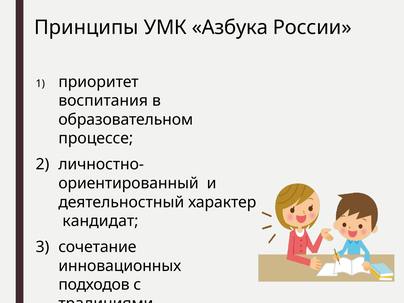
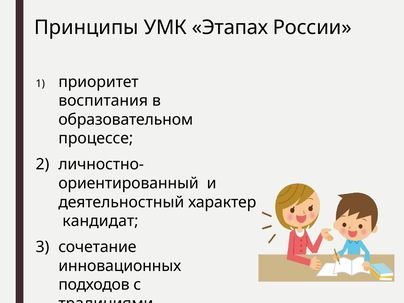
Азбука: Азбука -> Этапах (230, 28)
